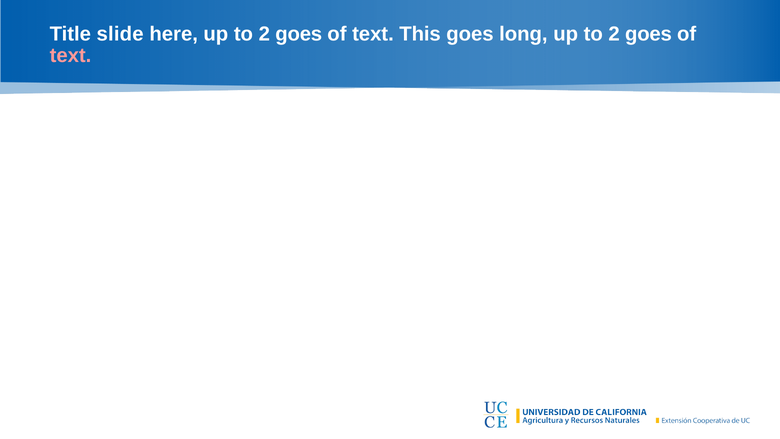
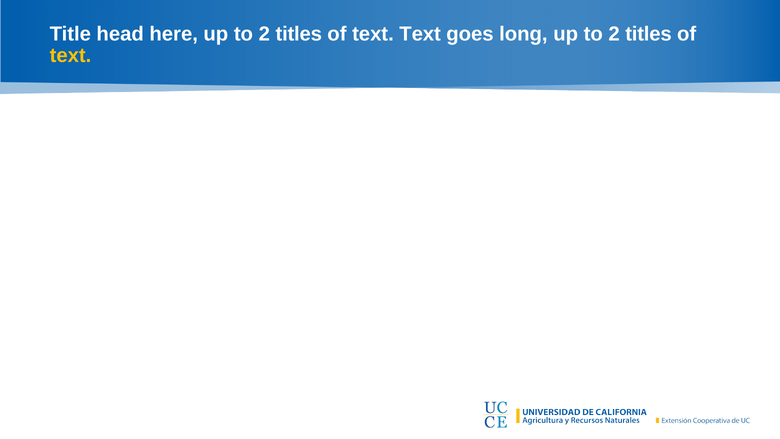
slide: slide -> head (120, 34)
goes: goes -> titles (299, 34)
text This: This -> Text (420, 34)
goes: goes -> titles (648, 34)
text colour: pink -> yellow (70, 56)
